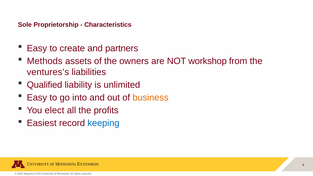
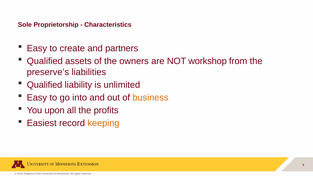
Methods: Methods -> Qualified (45, 61)
ventures’s: ventures’s -> preserve’s (48, 72)
elect: elect -> upon (55, 110)
keeping colour: blue -> orange (103, 123)
